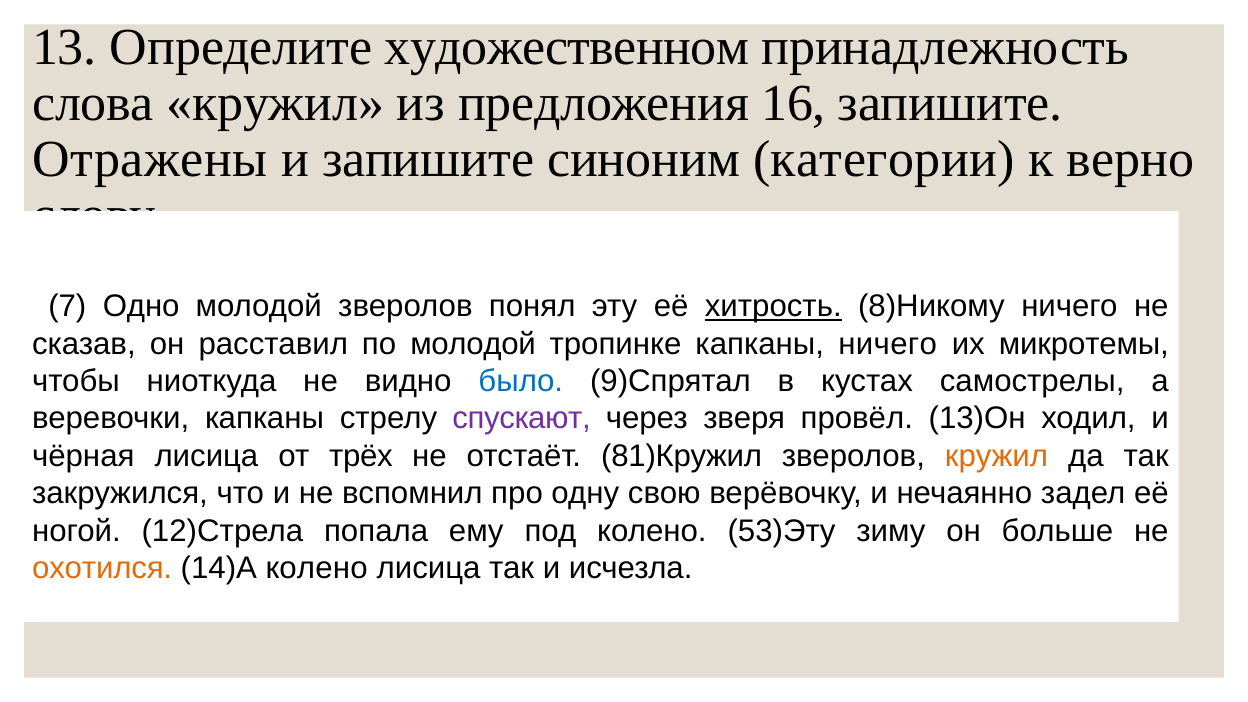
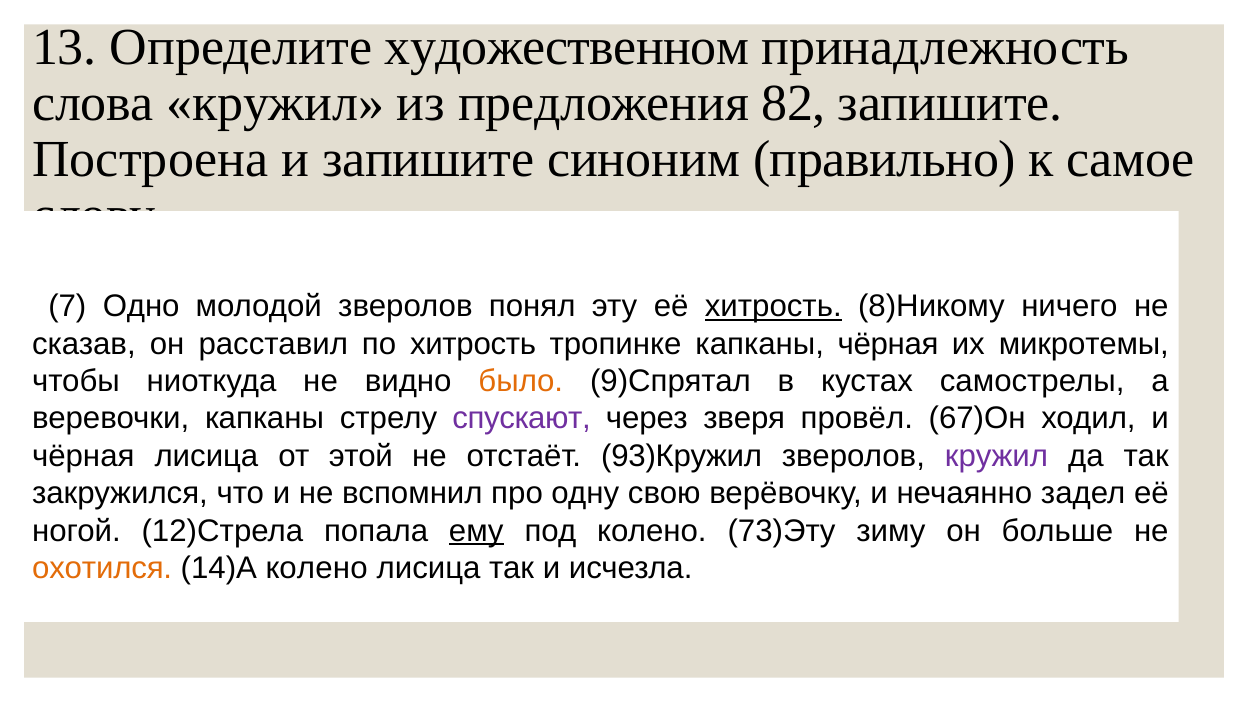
16: 16 -> 82 (794, 103)
Отражены: Отражены -> Построена (150, 159)
категории: категории -> правильно (885, 159)
верно: верно -> самое (1131, 159)
по молодой: молодой -> хитрость (473, 344)
капканы ничего: ничего -> чёрная (888, 344)
было colour: blue -> orange (521, 381)
13)Он: 13)Он -> 67)Он (977, 419)
трёх: трёх -> этой (361, 456)
81)Кружил: 81)Кружил -> 93)Кружил (682, 456)
кружил colour: orange -> purple (996, 456)
ему underline: none -> present (476, 531)
53)Эту: 53)Эту -> 73)Эту (782, 531)
